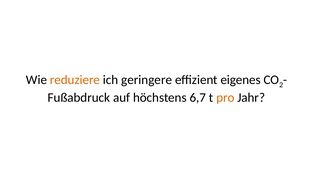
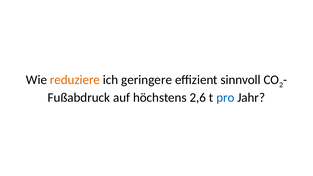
eigenes: eigenes -> sinnvoll (241, 80)
6,7: 6,7 -> 2,6 (198, 98)
pro colour: orange -> blue (225, 98)
